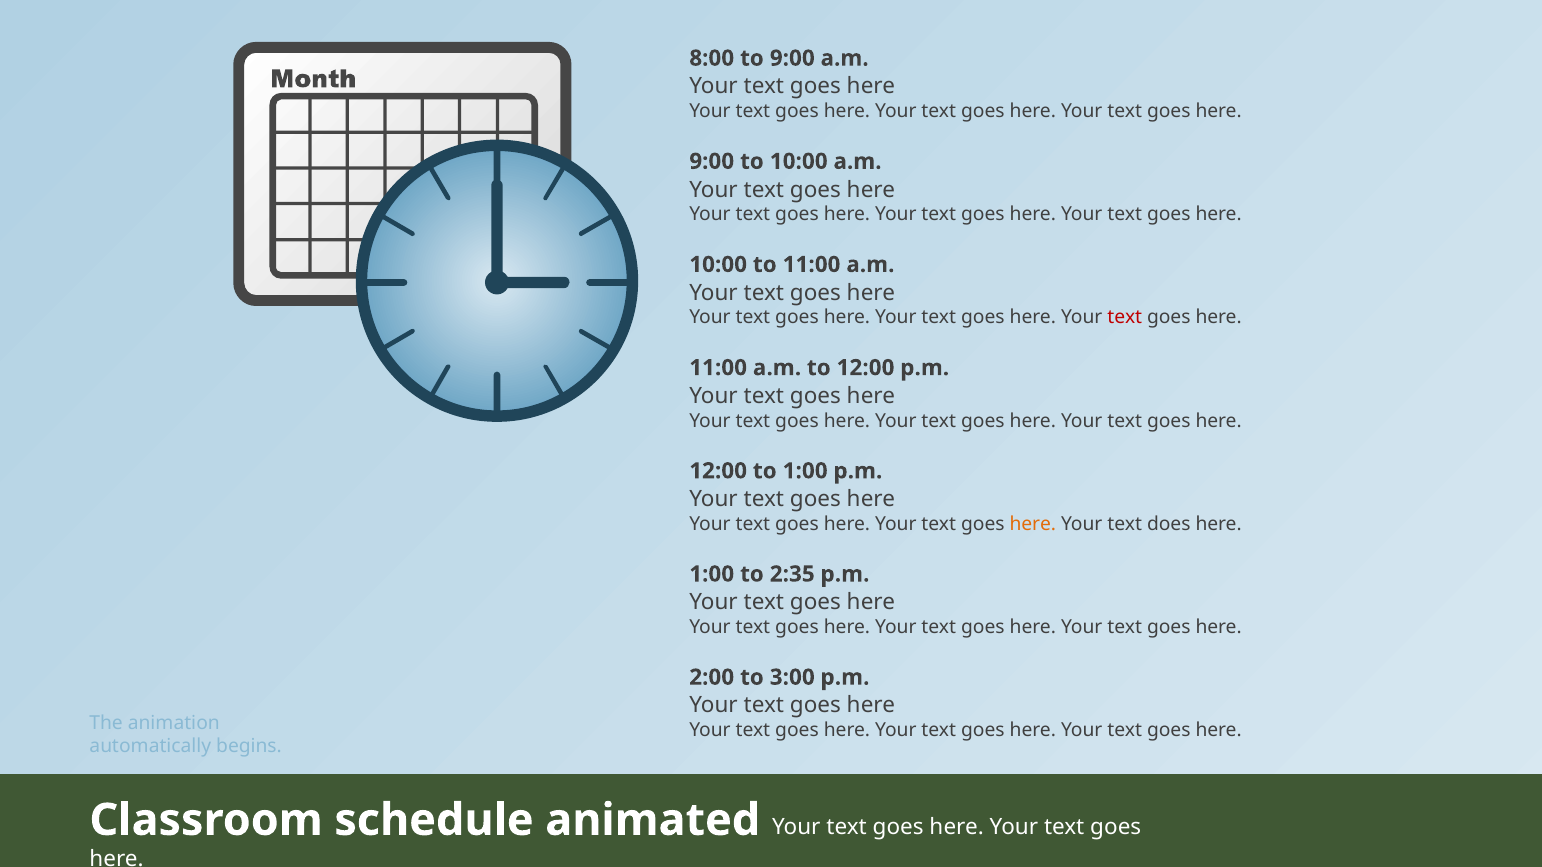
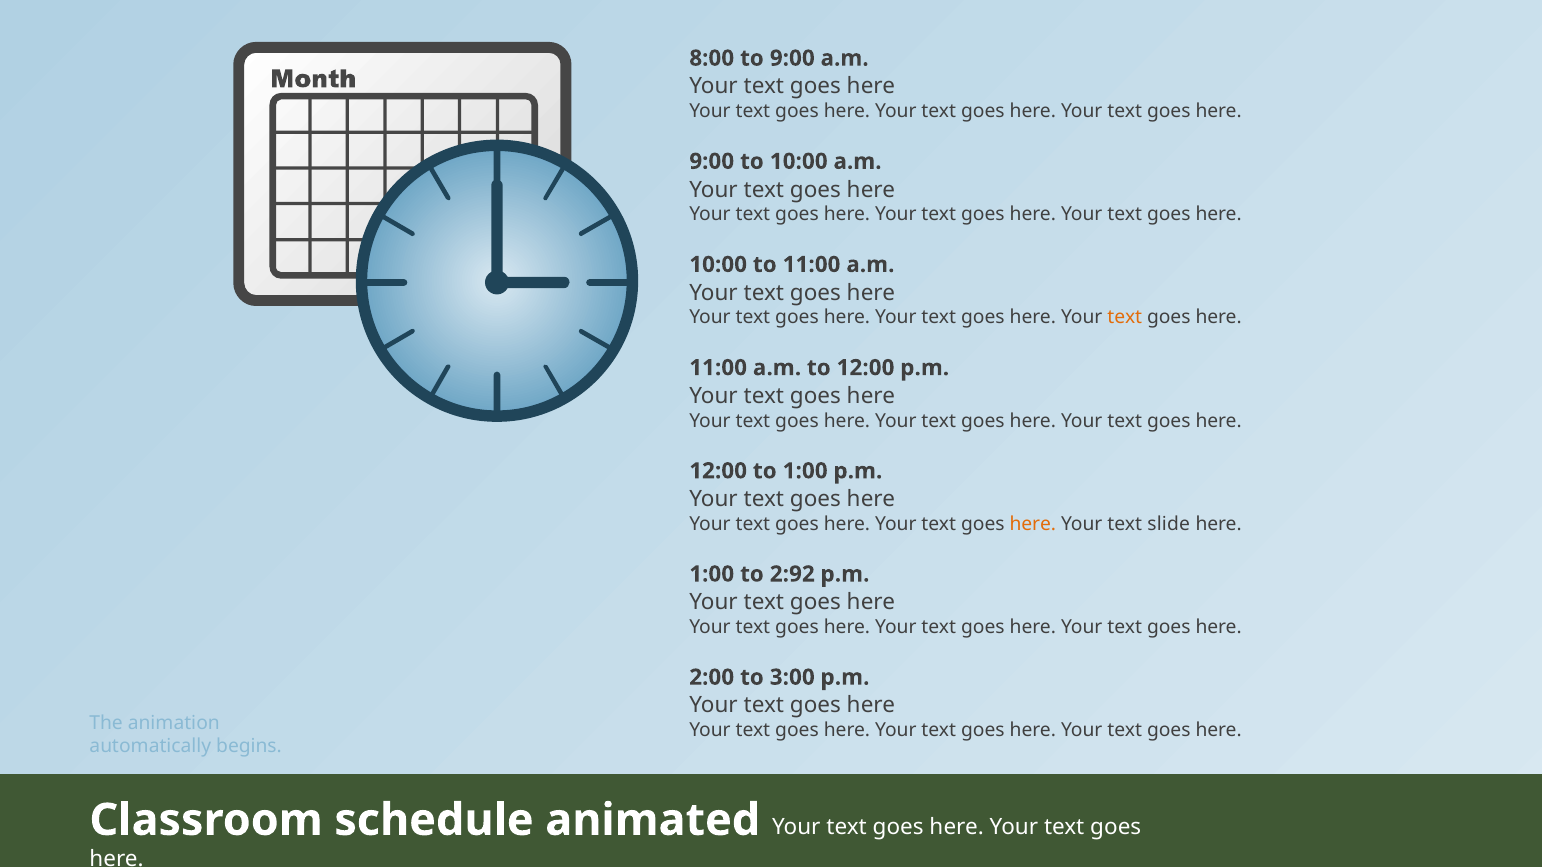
text colour: red -> orange (1125, 318)
does: does -> slide (1169, 524)
2:35: 2:35 -> 2:92 (792, 574)
